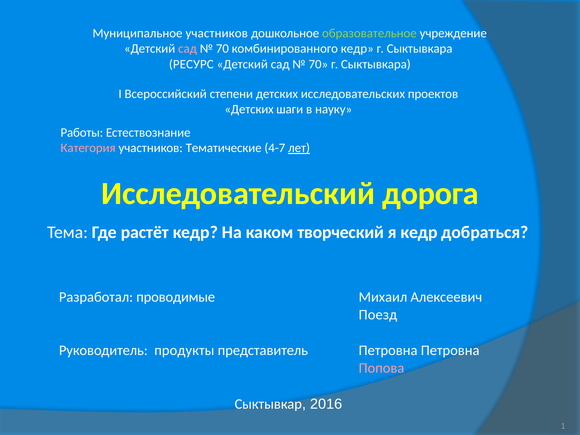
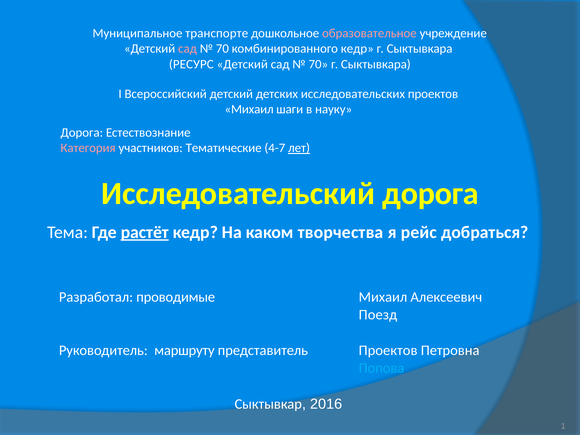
Муниципальное участников: участников -> транспорте (217, 33)
образовательное colour: light green -> pink (369, 33)
Всероссийский степени: степени -> детский (231, 94)
Детских: Детских -> Михаил (249, 109)
Работы: Работы -> Дорога (82, 133)
растёт underline: none -> present (145, 232)
творческий: творческий -> творчества (341, 232)
я кедр: кедр -> рейс (419, 232)
продукты: продукты -> маршруту (184, 350)
представитель Петровна: Петровна -> Проектов (388, 350)
Попова colour: pink -> light blue (381, 368)
